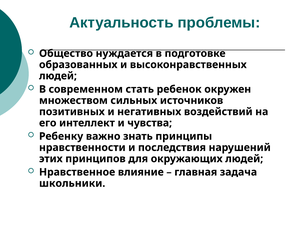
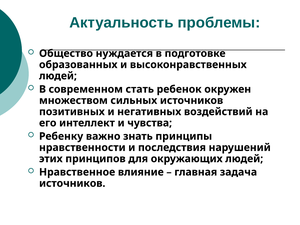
школьники: школьники -> источников (72, 183)
